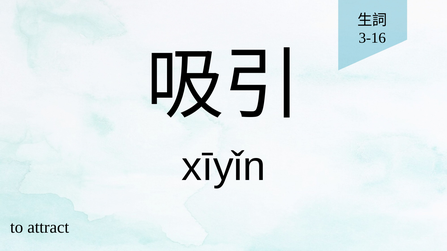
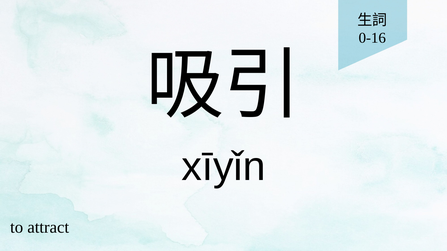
3-16: 3-16 -> 0-16 (372, 38)
